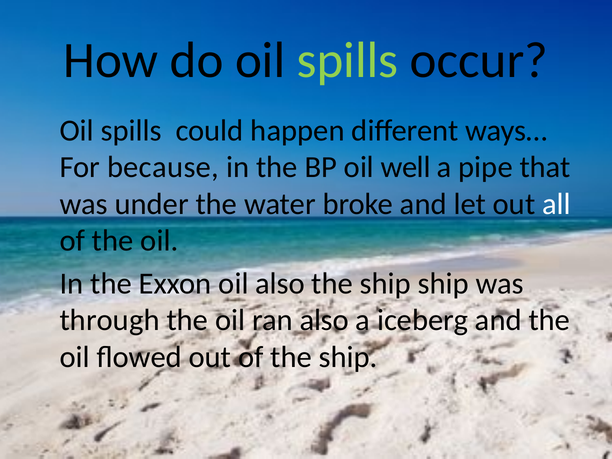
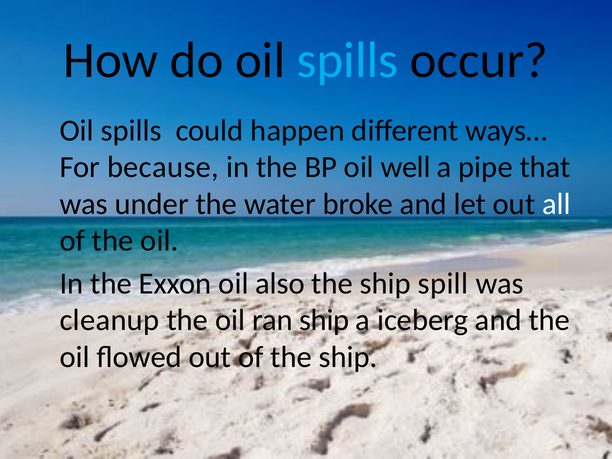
spills colour: light green -> light blue (348, 60)
ship ship: ship -> spill (443, 284)
through: through -> cleanup (110, 320)
ran also: also -> ship (324, 320)
